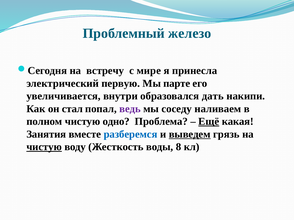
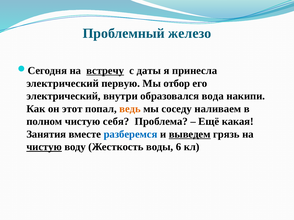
встречу underline: none -> present (105, 71)
мире: мире -> даты (149, 71)
парте: парте -> отбор (177, 84)
увеличивается: увеличивается -> электрический (64, 96)
дать: дать -> вода (213, 96)
стал: стал -> этот (72, 109)
ведь colour: purple -> orange (130, 109)
одно: одно -> себя (116, 122)
Ещё underline: present -> none (209, 122)
8: 8 -> 6 (178, 147)
